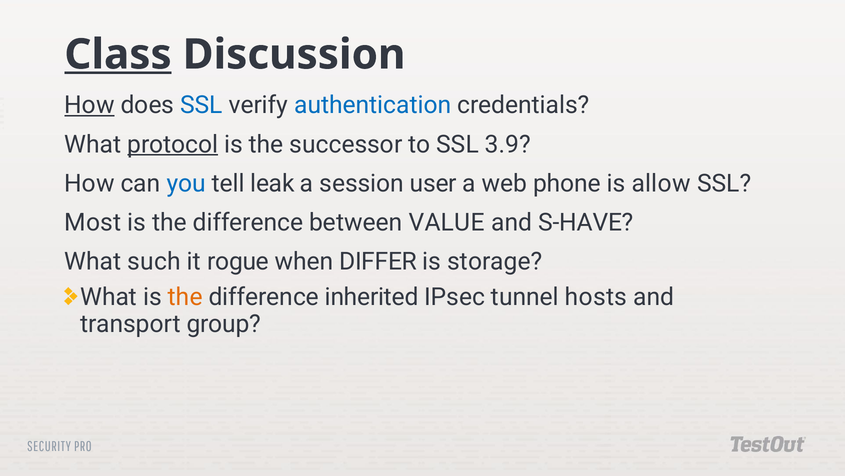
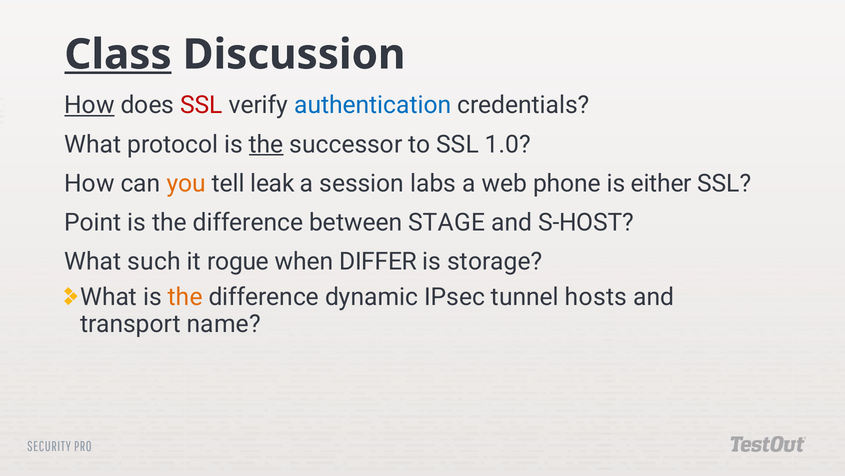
SSL colour: blue -> red (202, 105)
protocol underline: present -> none (173, 144)
the underline: none -> present (266, 144)
3.9: 3.9 -> 1.0 (508, 144)
you colour: blue -> orange (186, 183)
user: user -> labs (433, 183)
allow: allow -> either (661, 183)
Most: Most -> Point (93, 222)
VALUE: VALUE -> STAGE (447, 222)
S-HAVE: S-HAVE -> S-HOST (586, 222)
inherited: inherited -> dynamic (372, 297)
group: group -> name (224, 324)
